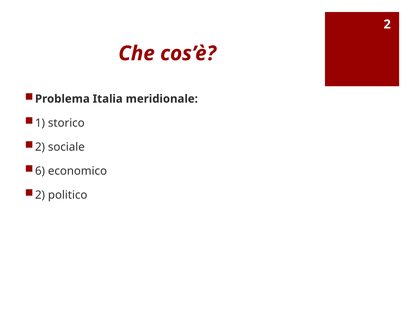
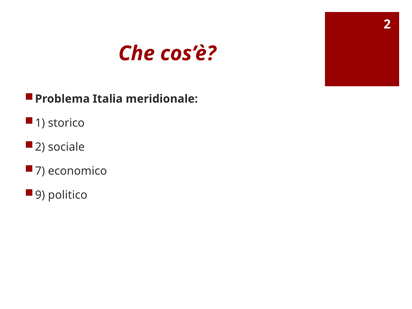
6: 6 -> 7 (40, 171)
2: 2 -> 9 (40, 195)
